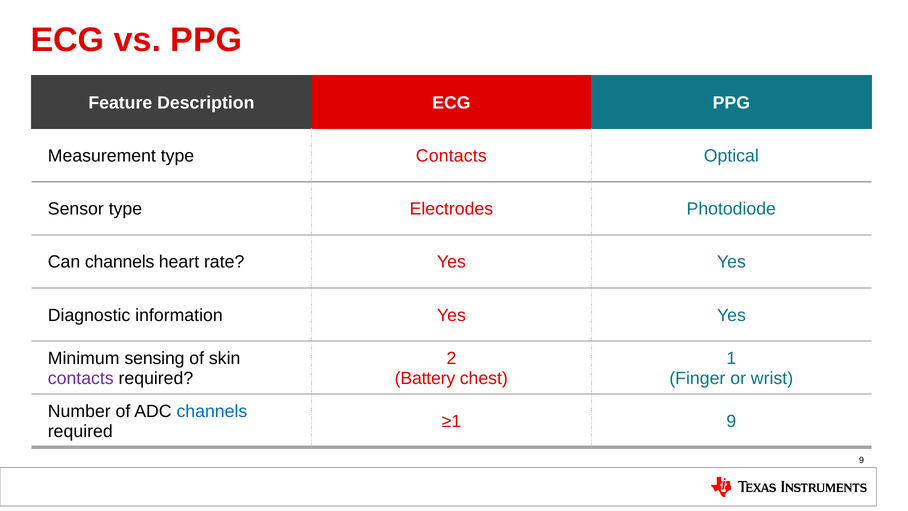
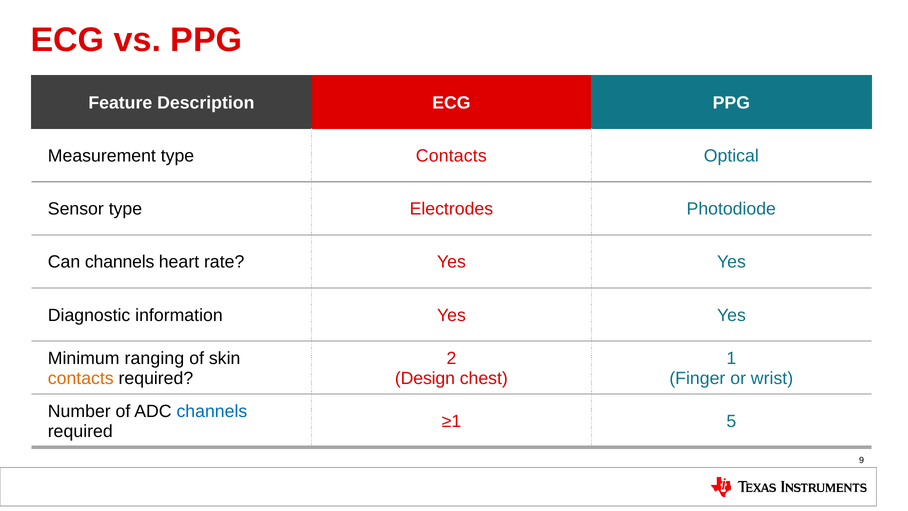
sensing: sensing -> ranging (154, 358)
contacts colour: purple -> orange (81, 378)
Battery: Battery -> Design (425, 378)
≥1 9: 9 -> 5 (731, 421)
